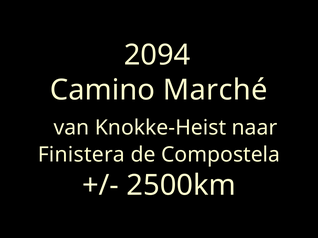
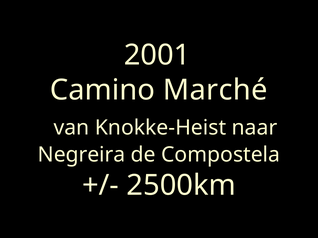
2094: 2094 -> 2001 (157, 55)
Finistera: Finistera -> Negreira (81, 155)
